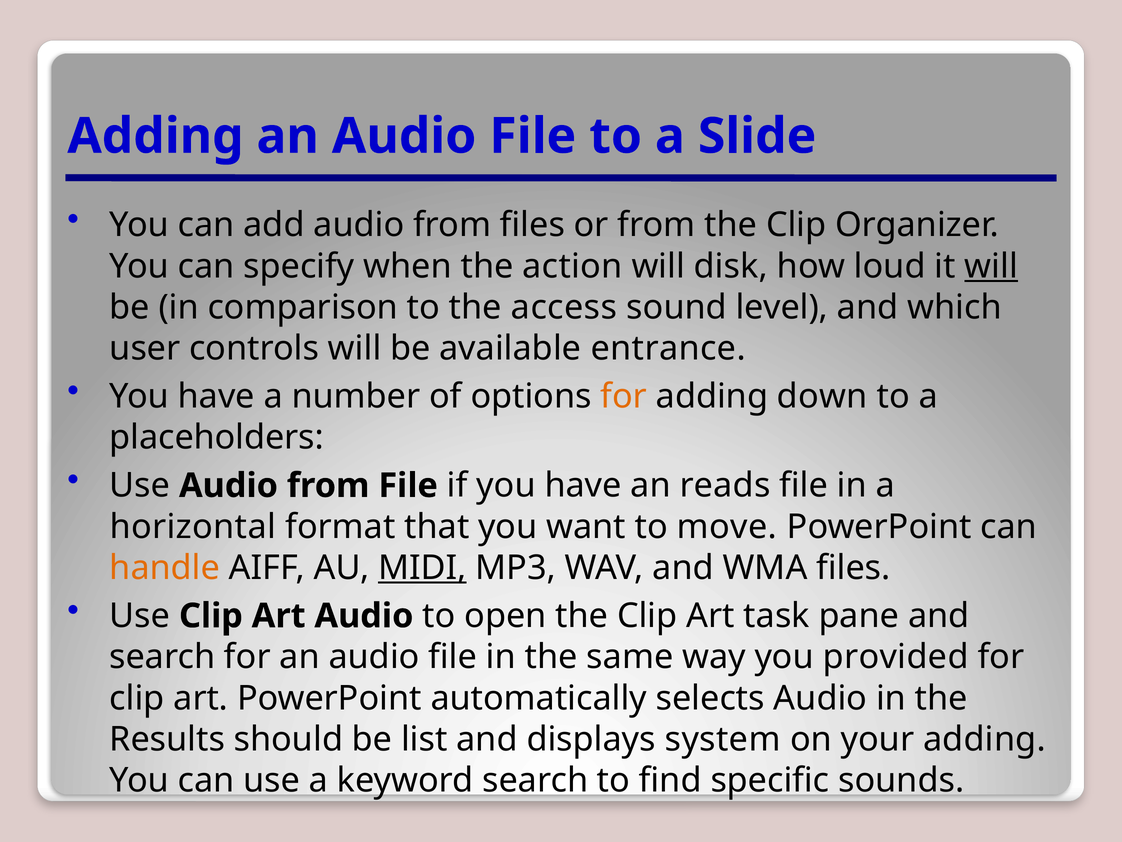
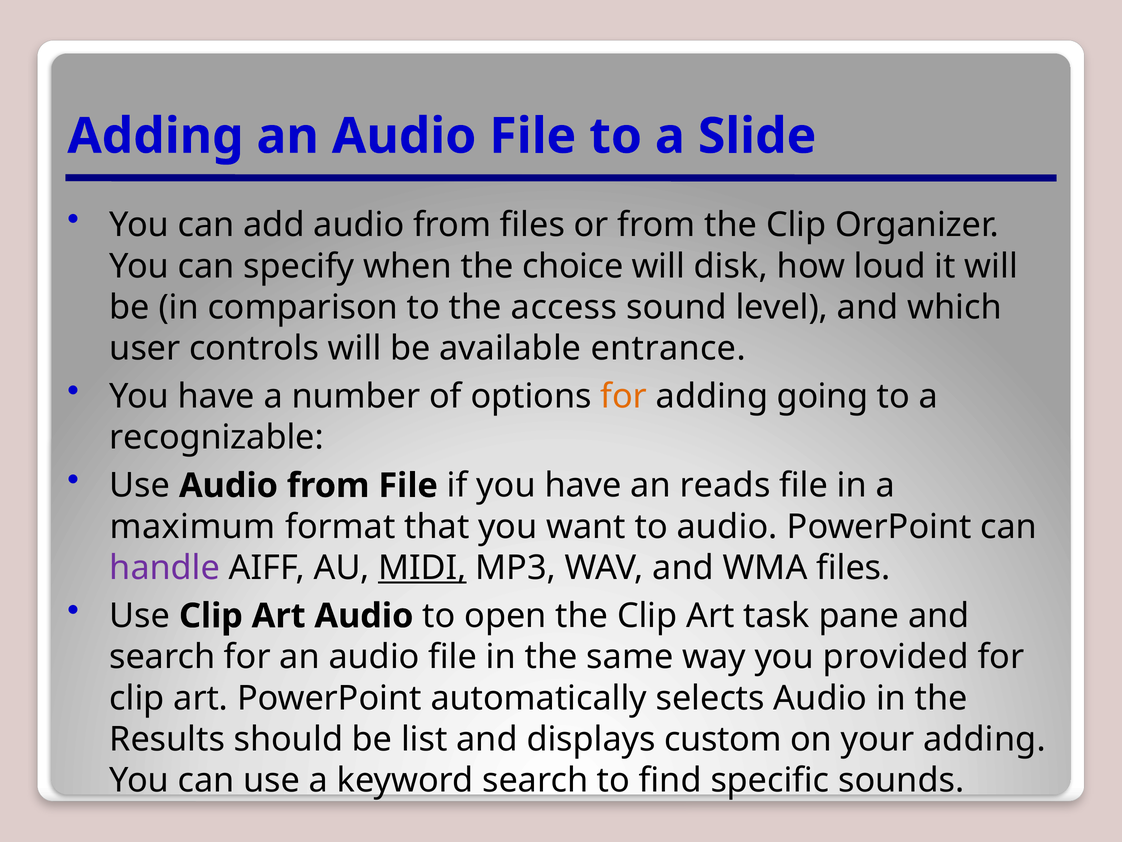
action: action -> choice (573, 266)
will underline: present -> none (991, 266)
down: down -> going (823, 396)
placeholders: placeholders -> recognizable (217, 437)
horizontal: horizontal -> maximum (193, 526)
to move: move -> audio (727, 526)
handle colour: orange -> purple (165, 568)
system: system -> custom (723, 739)
